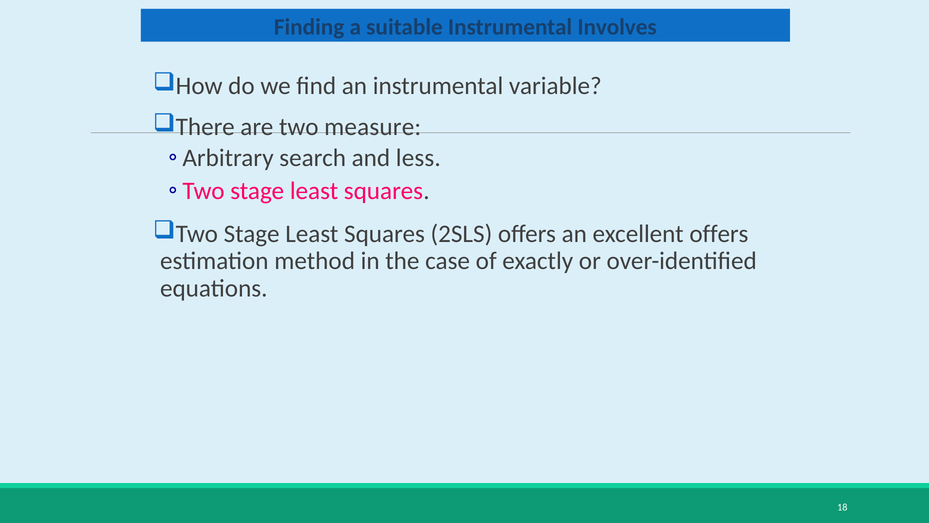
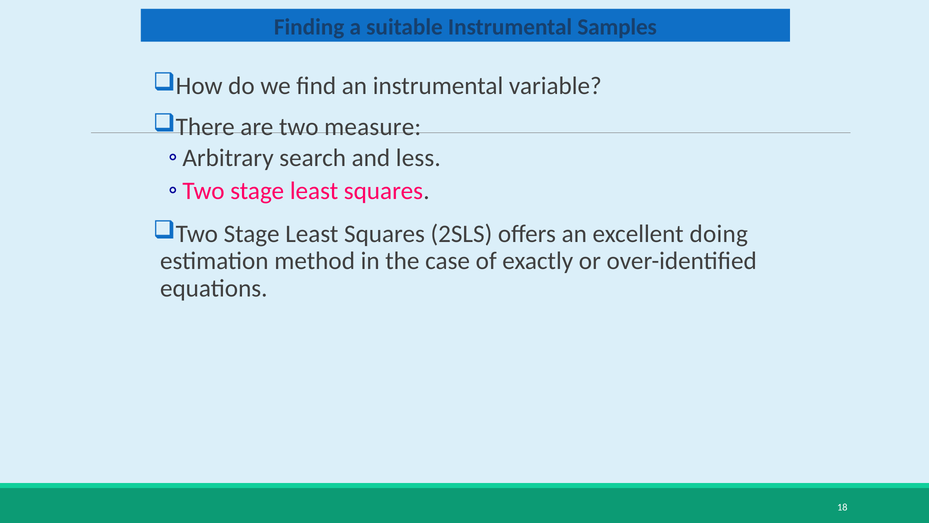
Involves: Involves -> Samples (617, 27)
excellent offers: offers -> doing (719, 234)
